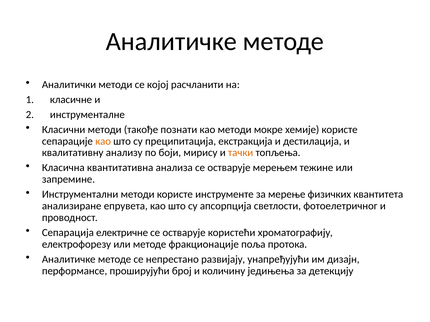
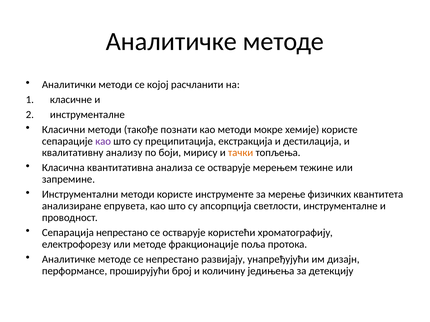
као colour: orange -> purple (103, 141)
светлости фотоелетричног: фотоелетричног -> инструменталне (340, 206)
Сепарација електричне: електричне -> непрестано (122, 233)
